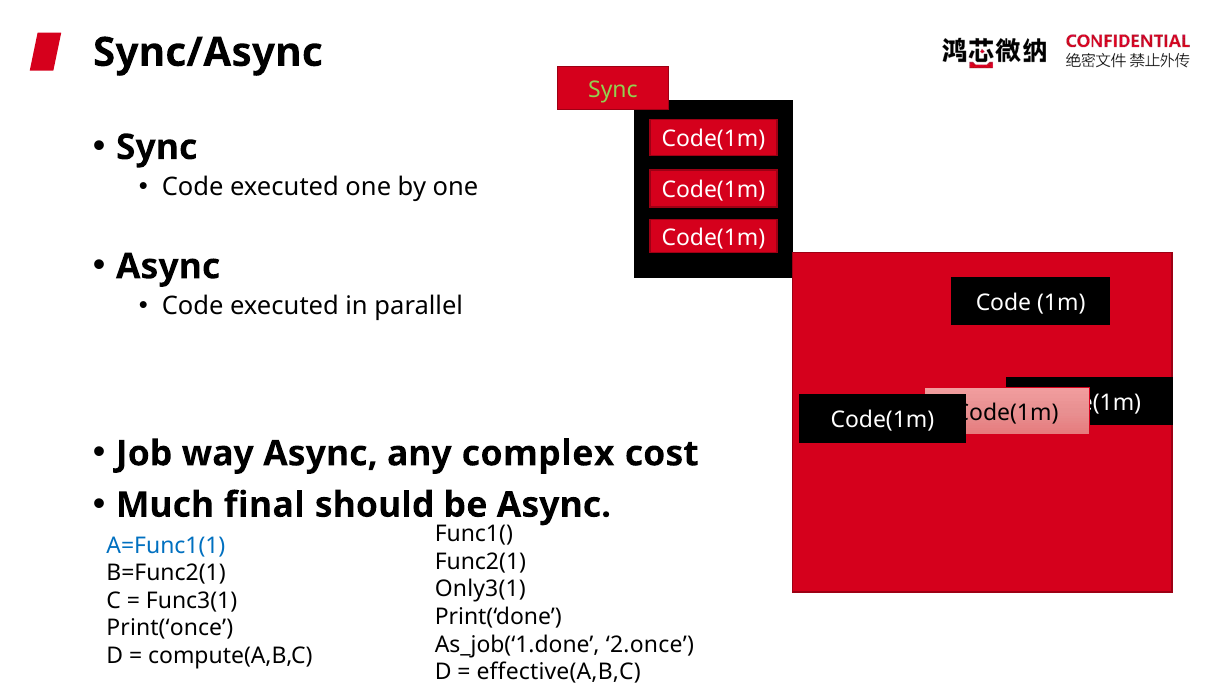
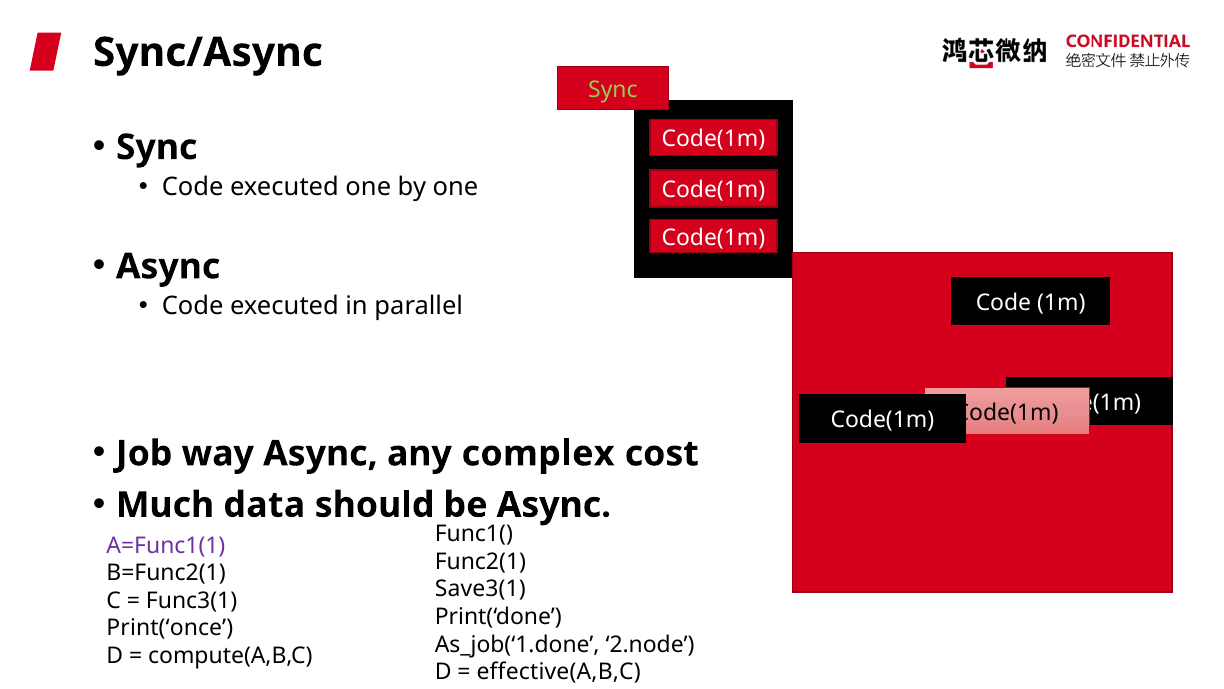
final: final -> data (264, 505)
A=Func1(1 colour: blue -> purple (166, 545)
Only3(1: Only3(1 -> Save3(1 (480, 589)
2.once: 2.once -> 2.node (650, 644)
